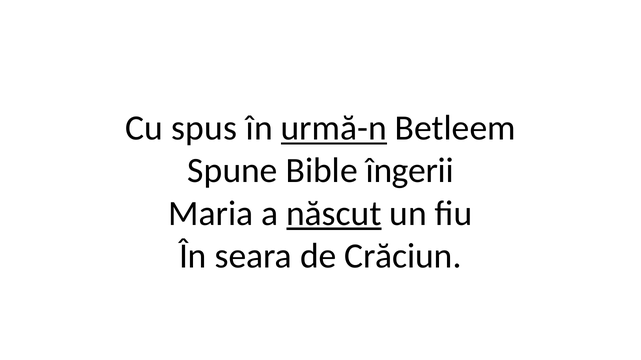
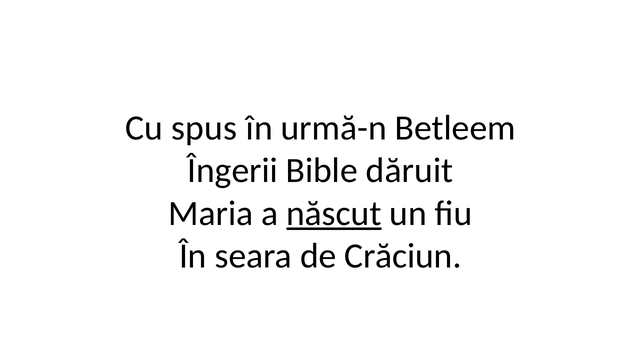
urmă-n underline: present -> none (334, 128)
Spune: Spune -> Îngerii (233, 171)
îngerii: îngerii -> dăruit (410, 171)
